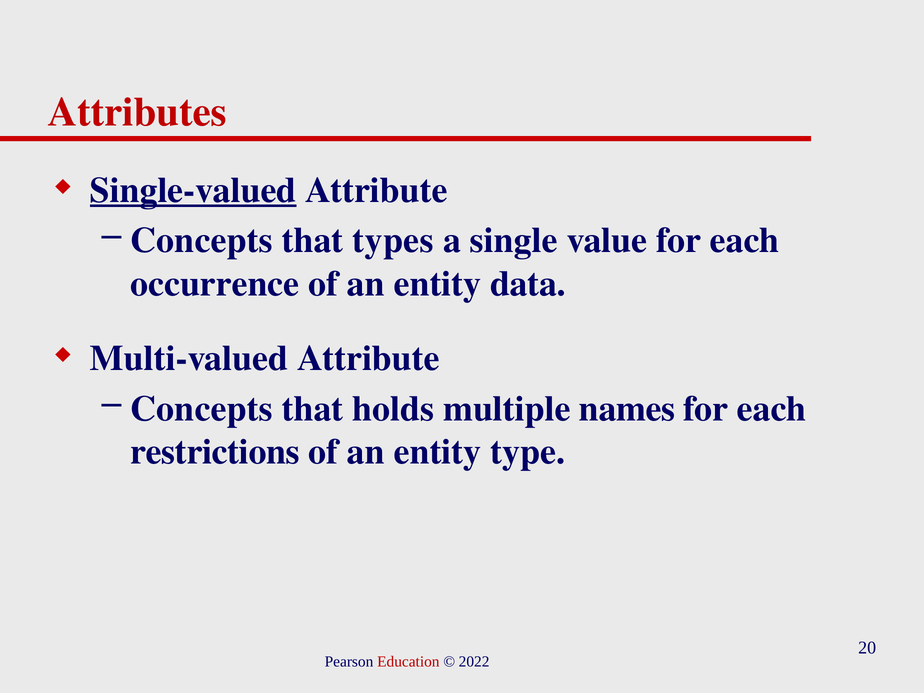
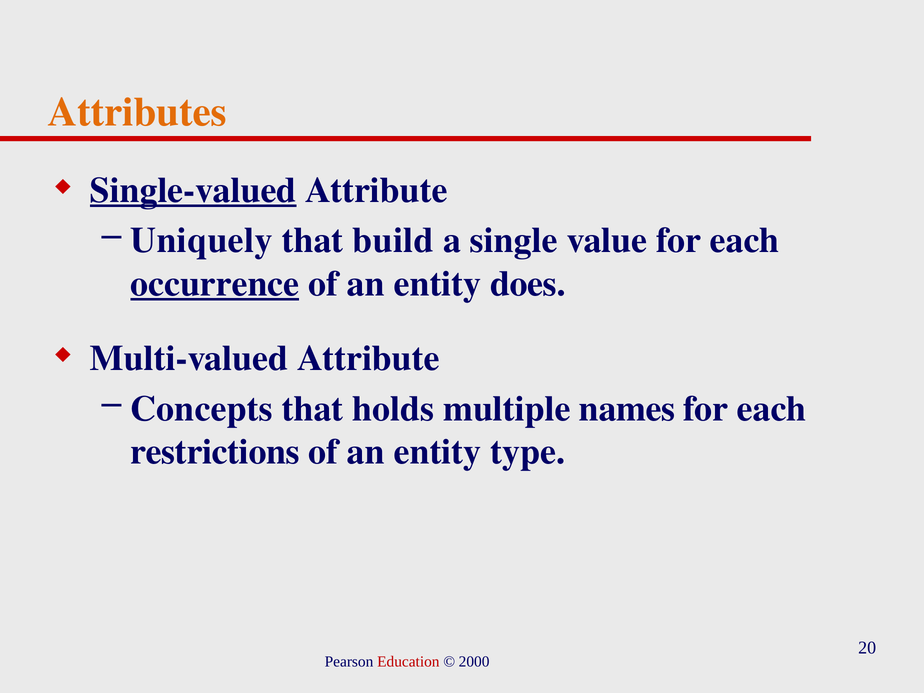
Attributes colour: red -> orange (137, 112)
Concepts: Concepts -> Uniquely (201, 241)
types: types -> build (393, 241)
occurrence underline: none -> present (215, 284)
data: data -> does (528, 284)
2022: 2022 -> 2000 (474, 662)
